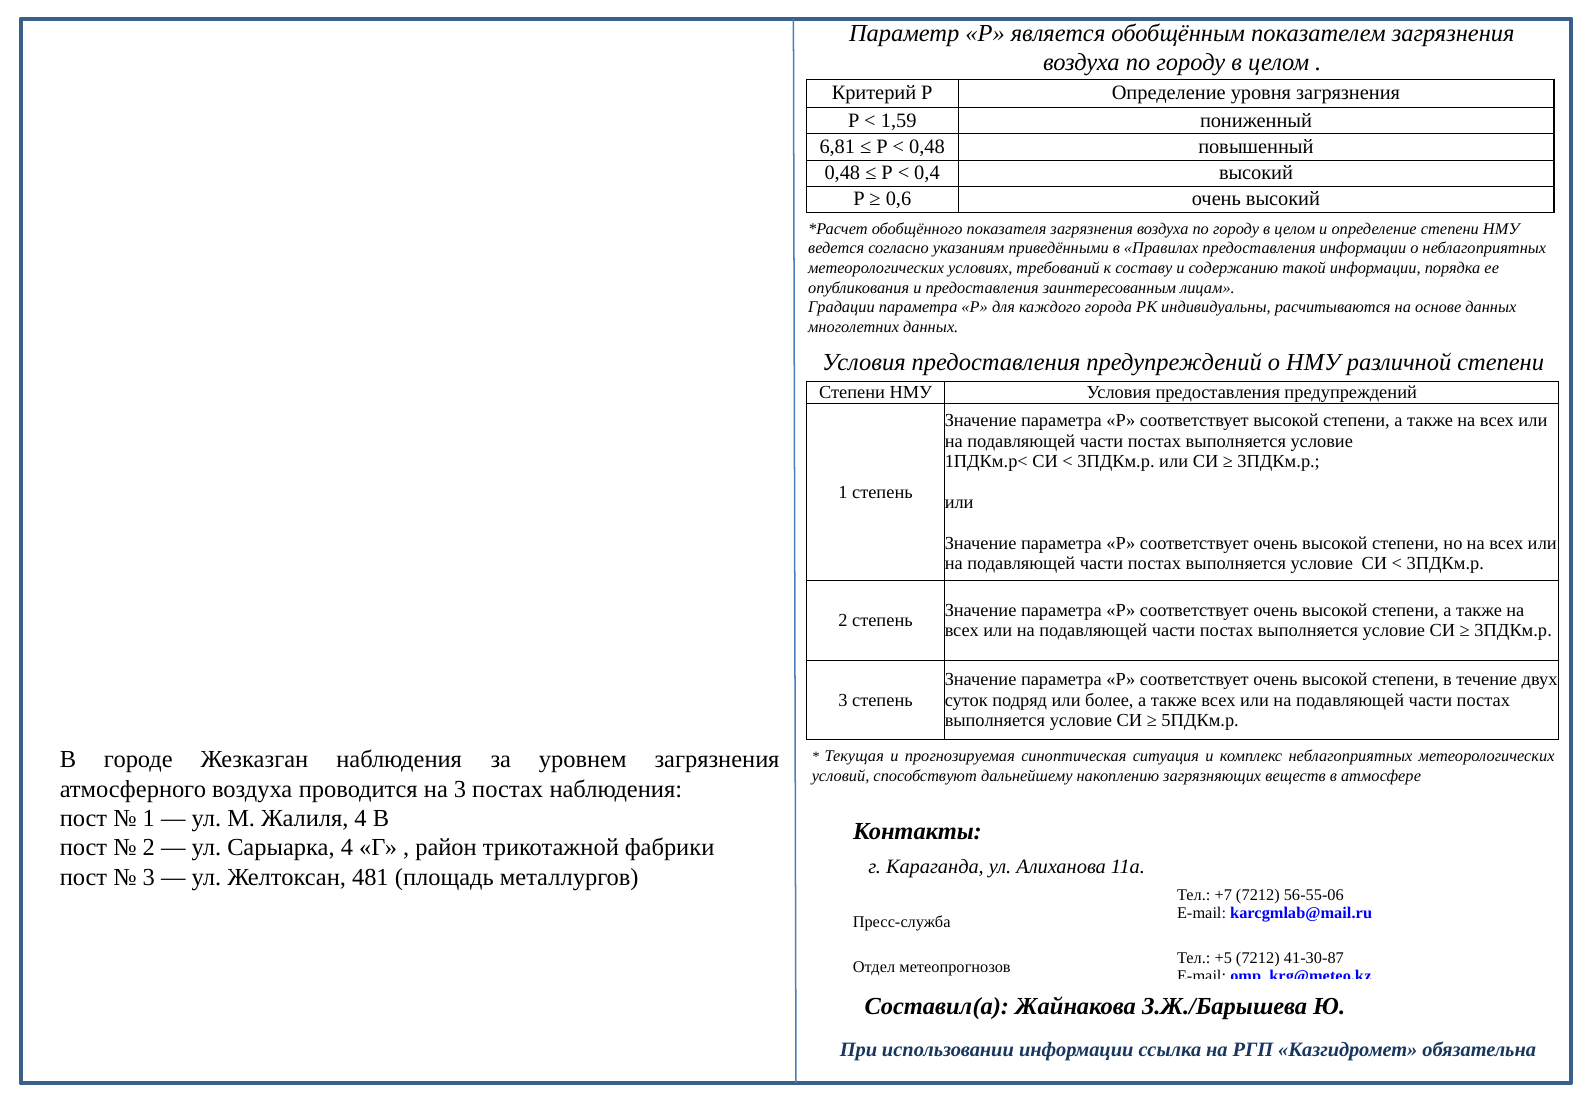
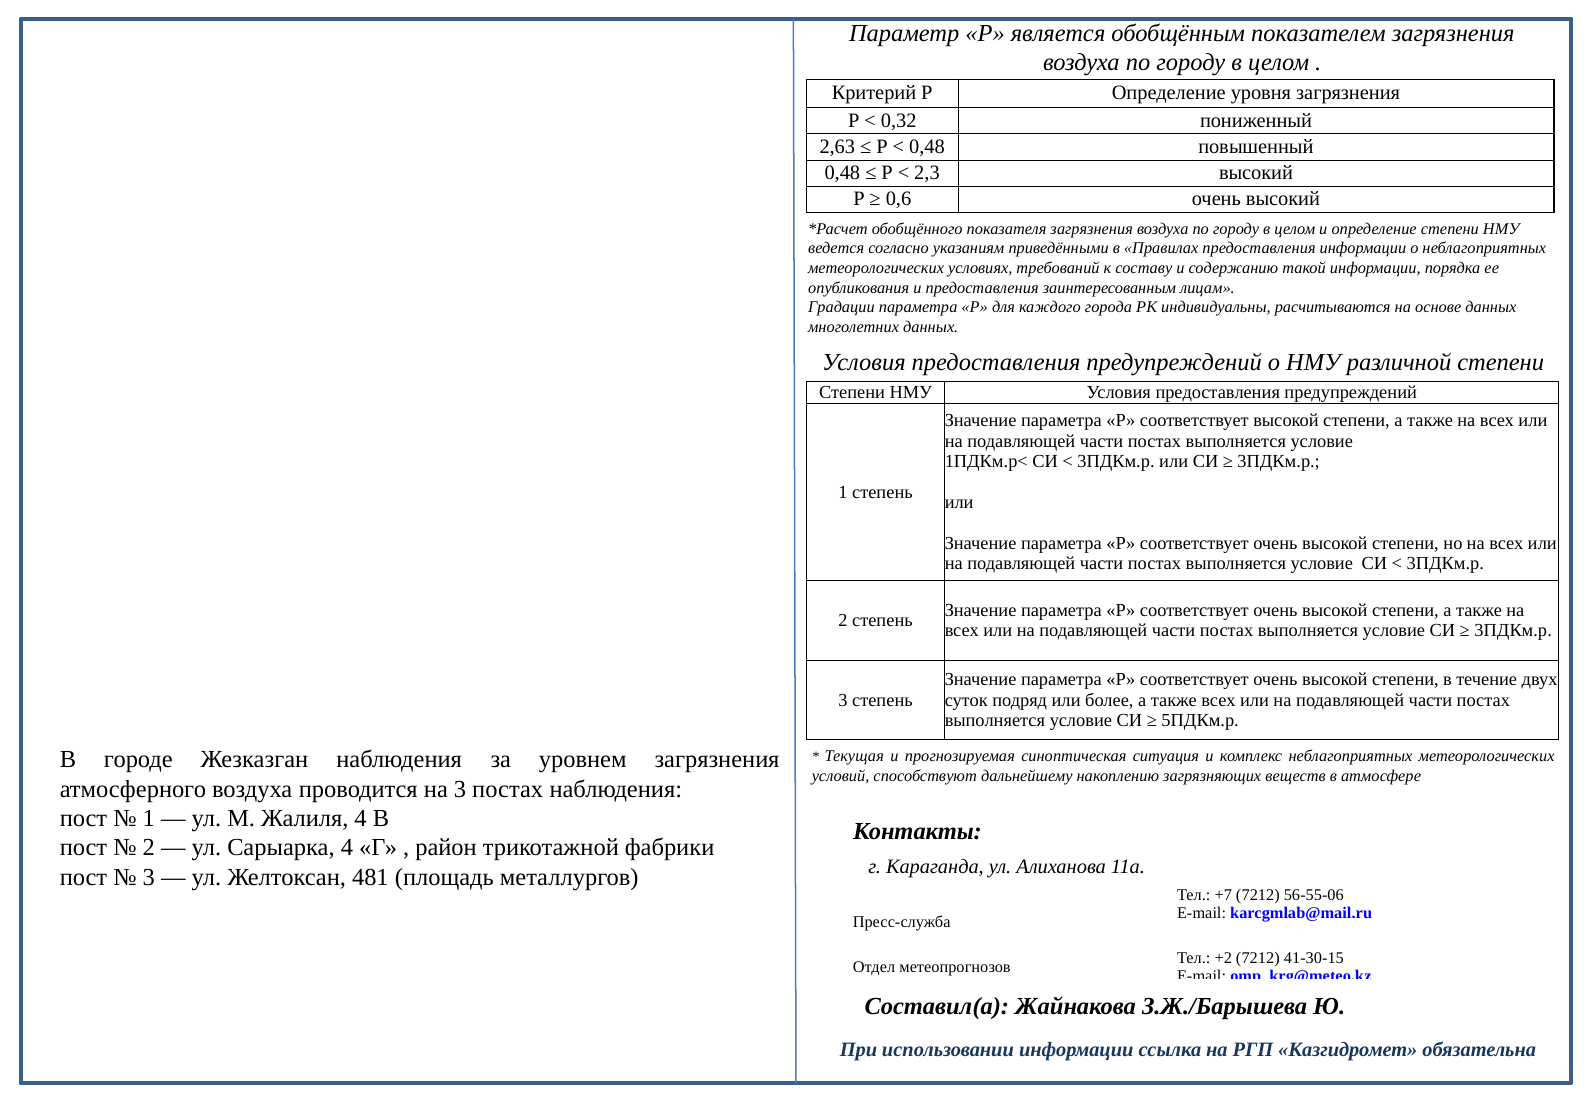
1,59: 1,59 -> 0,32 (899, 120)
6,81: 6,81 -> 2,63 (837, 147)
0,4: 0,4 -> 2,3 (927, 173)
+5: +5 -> +2 (1223, 959)
41-30-87: 41-30-87 -> 41-30-15 (1314, 959)
